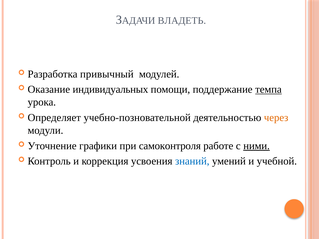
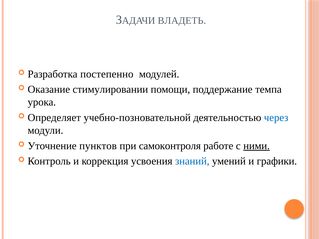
привычный: привычный -> постепенно (107, 74)
индивидуальных: индивидуальных -> стимулировании (110, 90)
темпа underline: present -> none (268, 90)
через colour: orange -> blue (276, 118)
графики: графики -> пунктов (98, 146)
учебной: учебной -> графики (277, 161)
